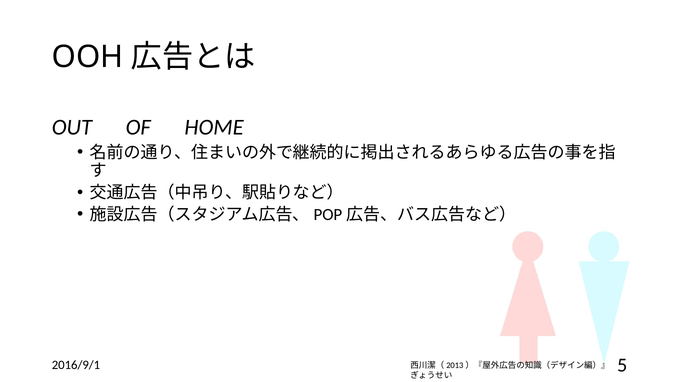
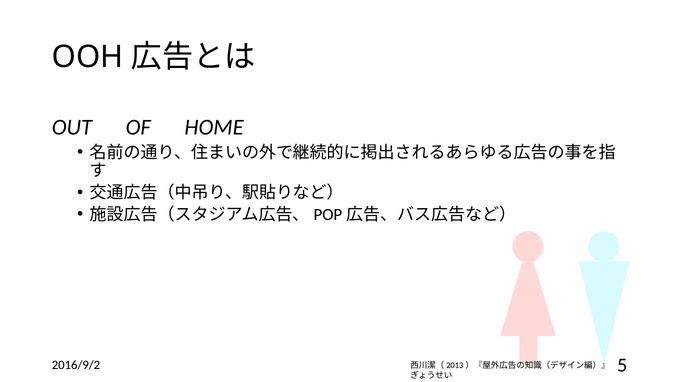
2016/9/1: 2016/9/1 -> 2016/9/2 (76, 365)
